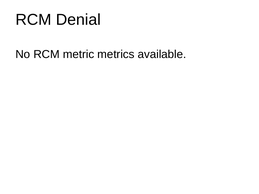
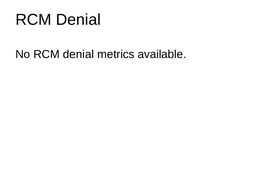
No RCM metric: metric -> denial (78, 54)
